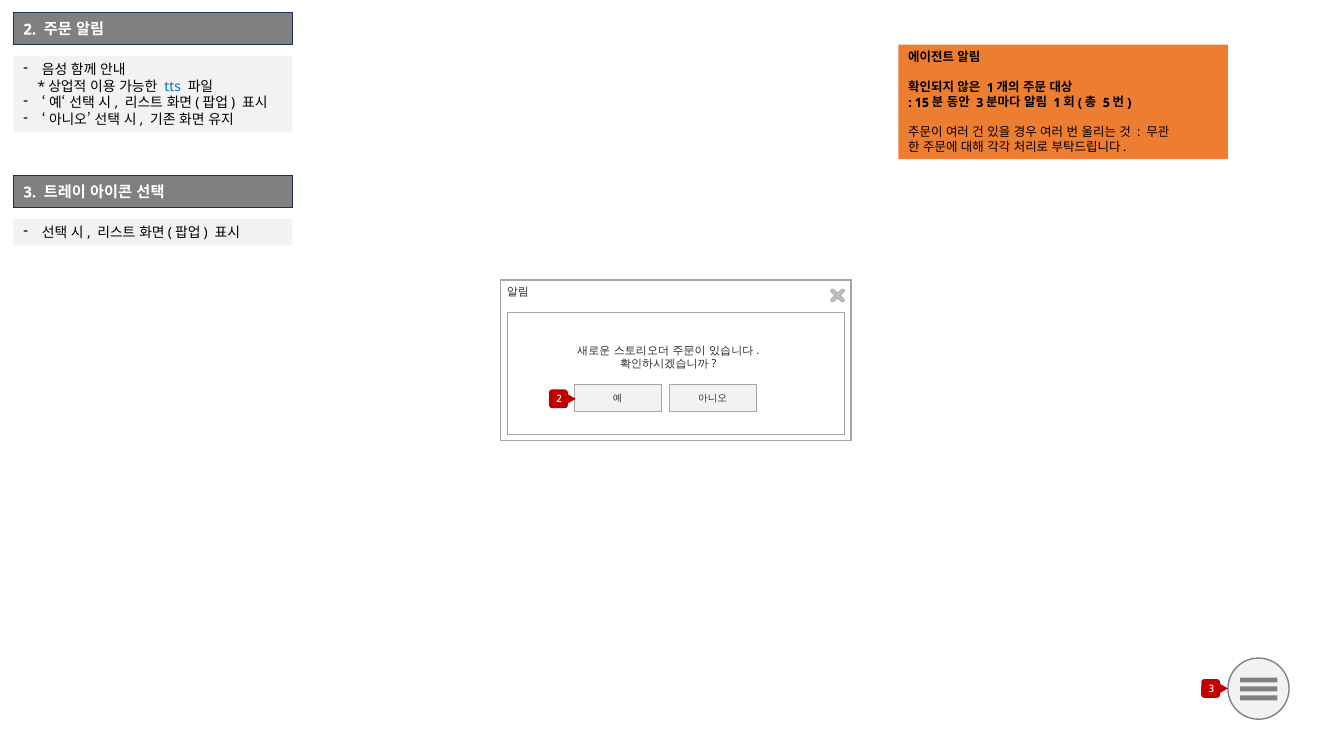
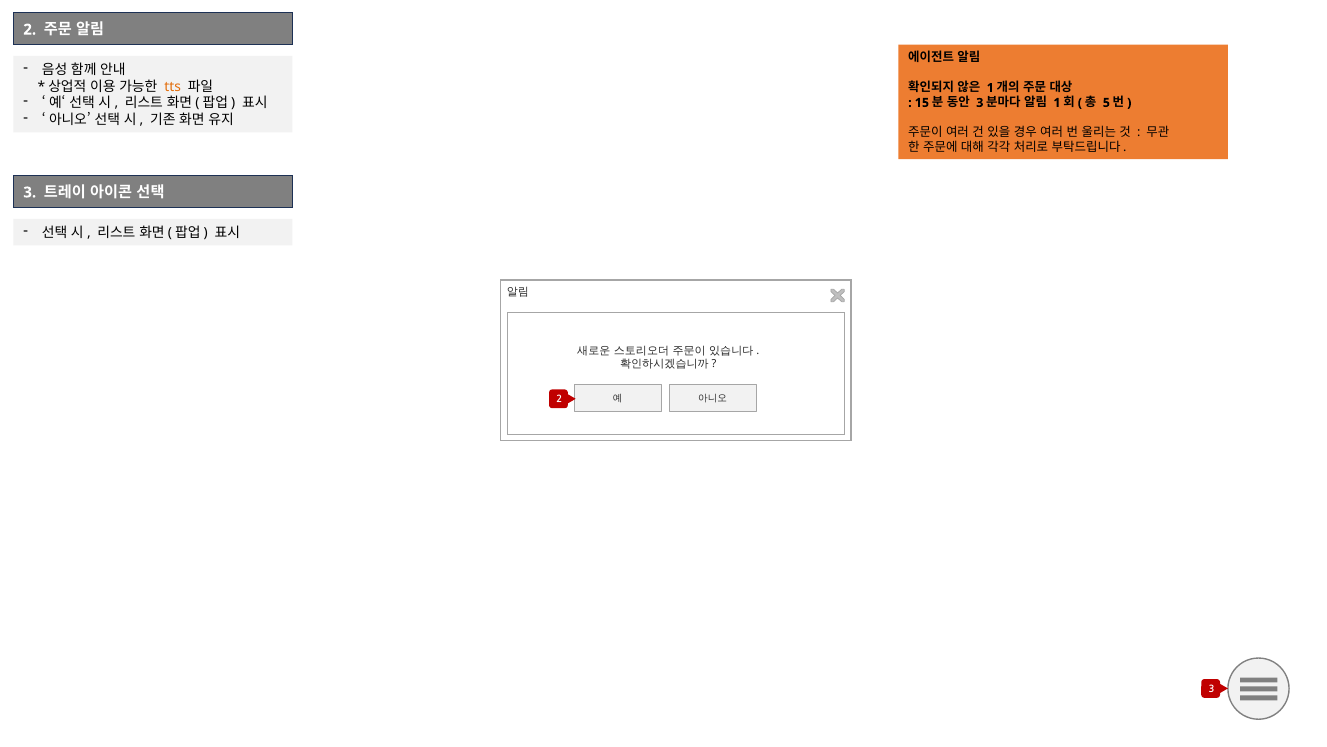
tts colour: blue -> orange (173, 87)
